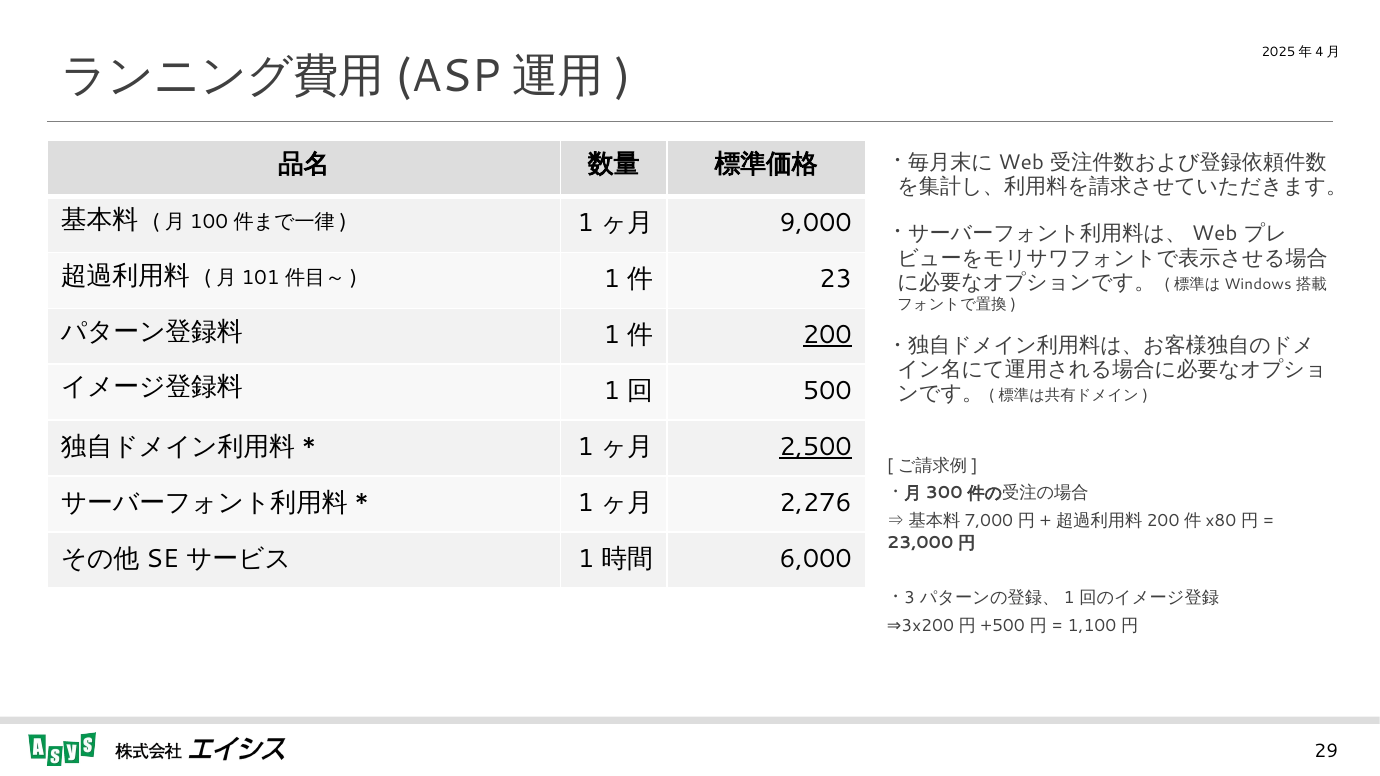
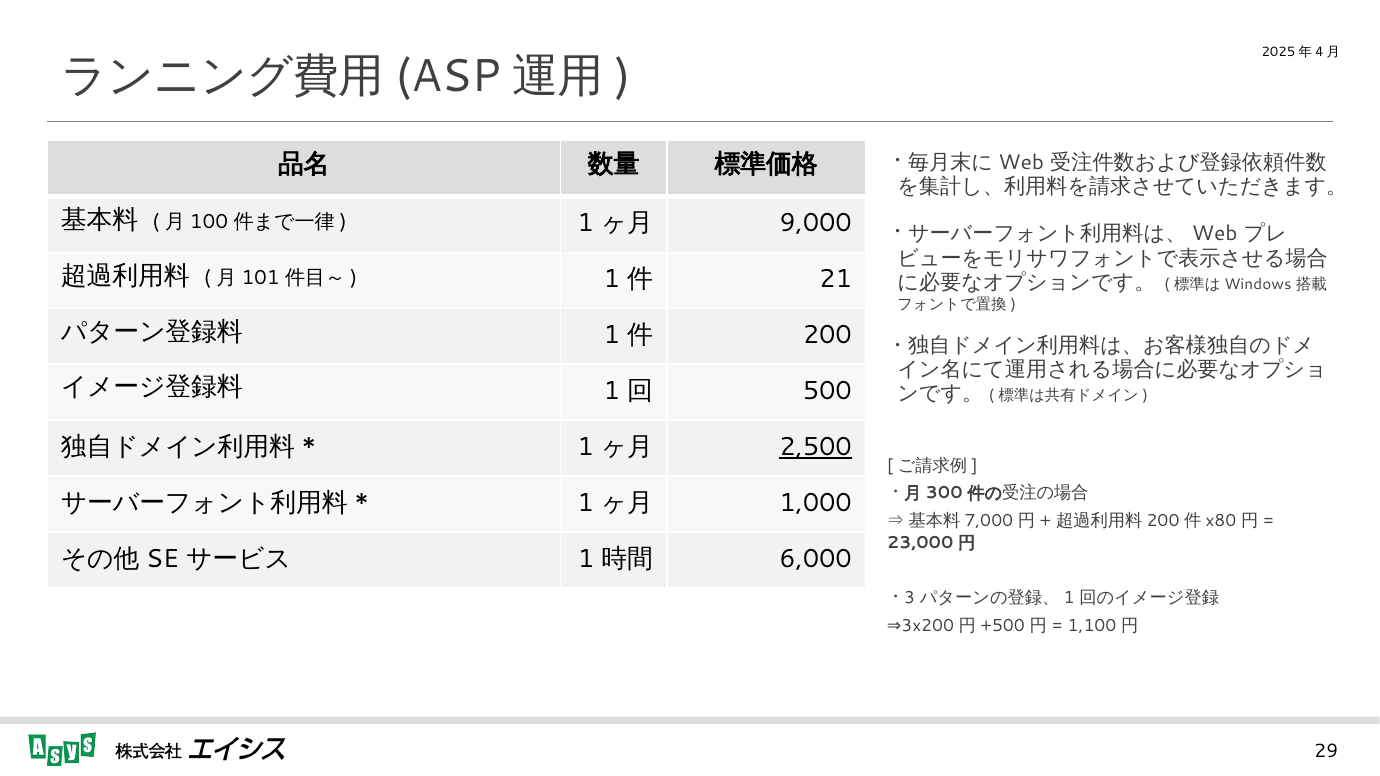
23: 23 -> 21 (836, 279)
200 underline: present -> none (827, 335)
2,276: 2,276 -> 1,000 (816, 503)
